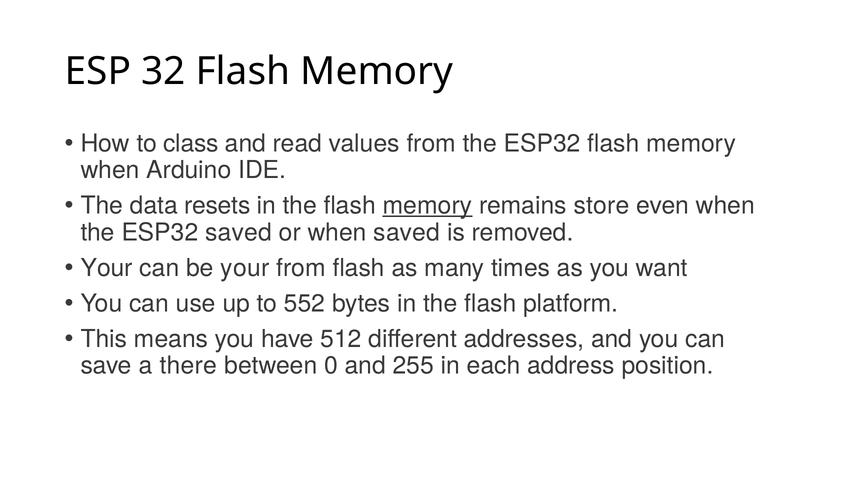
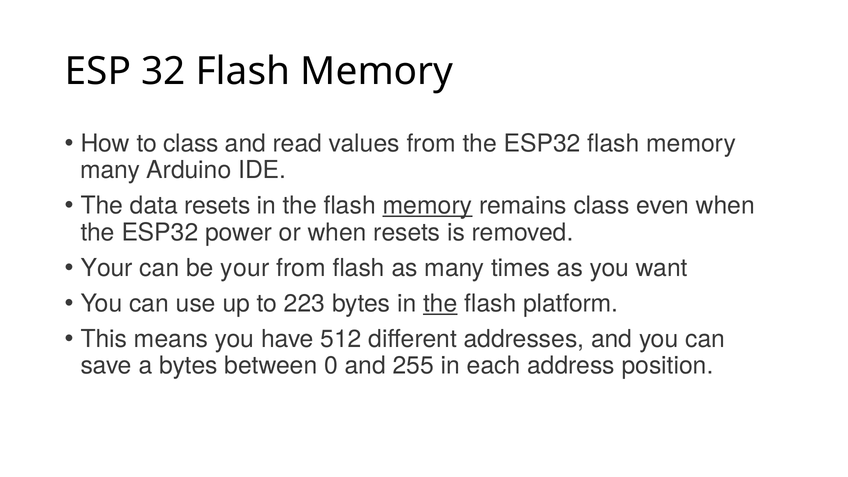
when: when -> many (110, 170)
remains store: store -> class (602, 206)
ESP32 saved: saved -> power (239, 232)
when saved: saved -> resets (407, 232)
552: 552 -> 223 (305, 303)
the underline: none -> present (440, 303)
a there: there -> bytes (188, 366)
